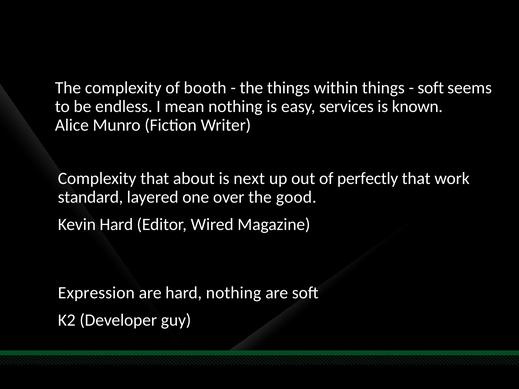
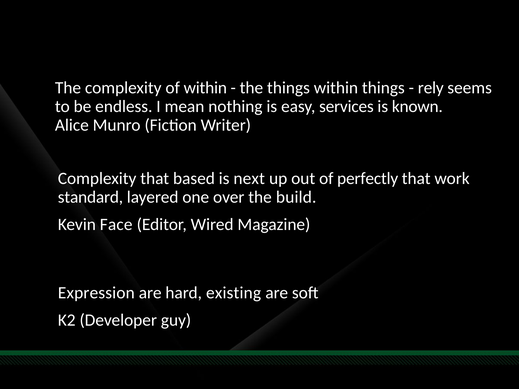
of booth: booth -> within (205, 88)
soft: soft -> rely (431, 88)
about: about -> based (194, 178)
good: good -> build (296, 197)
Kevin Hard: Hard -> Face (116, 224)
hard nothing: nothing -> existing (234, 293)
